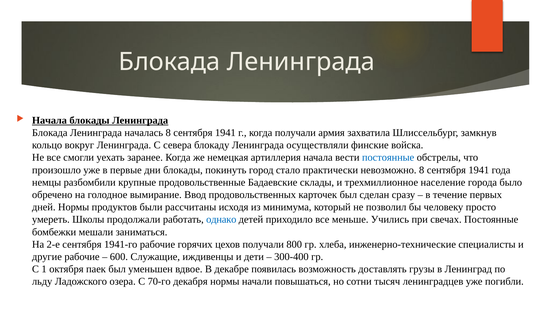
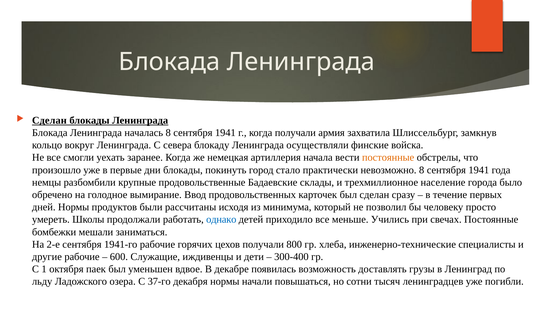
Начала: Начала -> Сделан (49, 120)
постоянные colour: blue -> orange (388, 158)
70-го: 70-го -> 37-го (159, 281)
